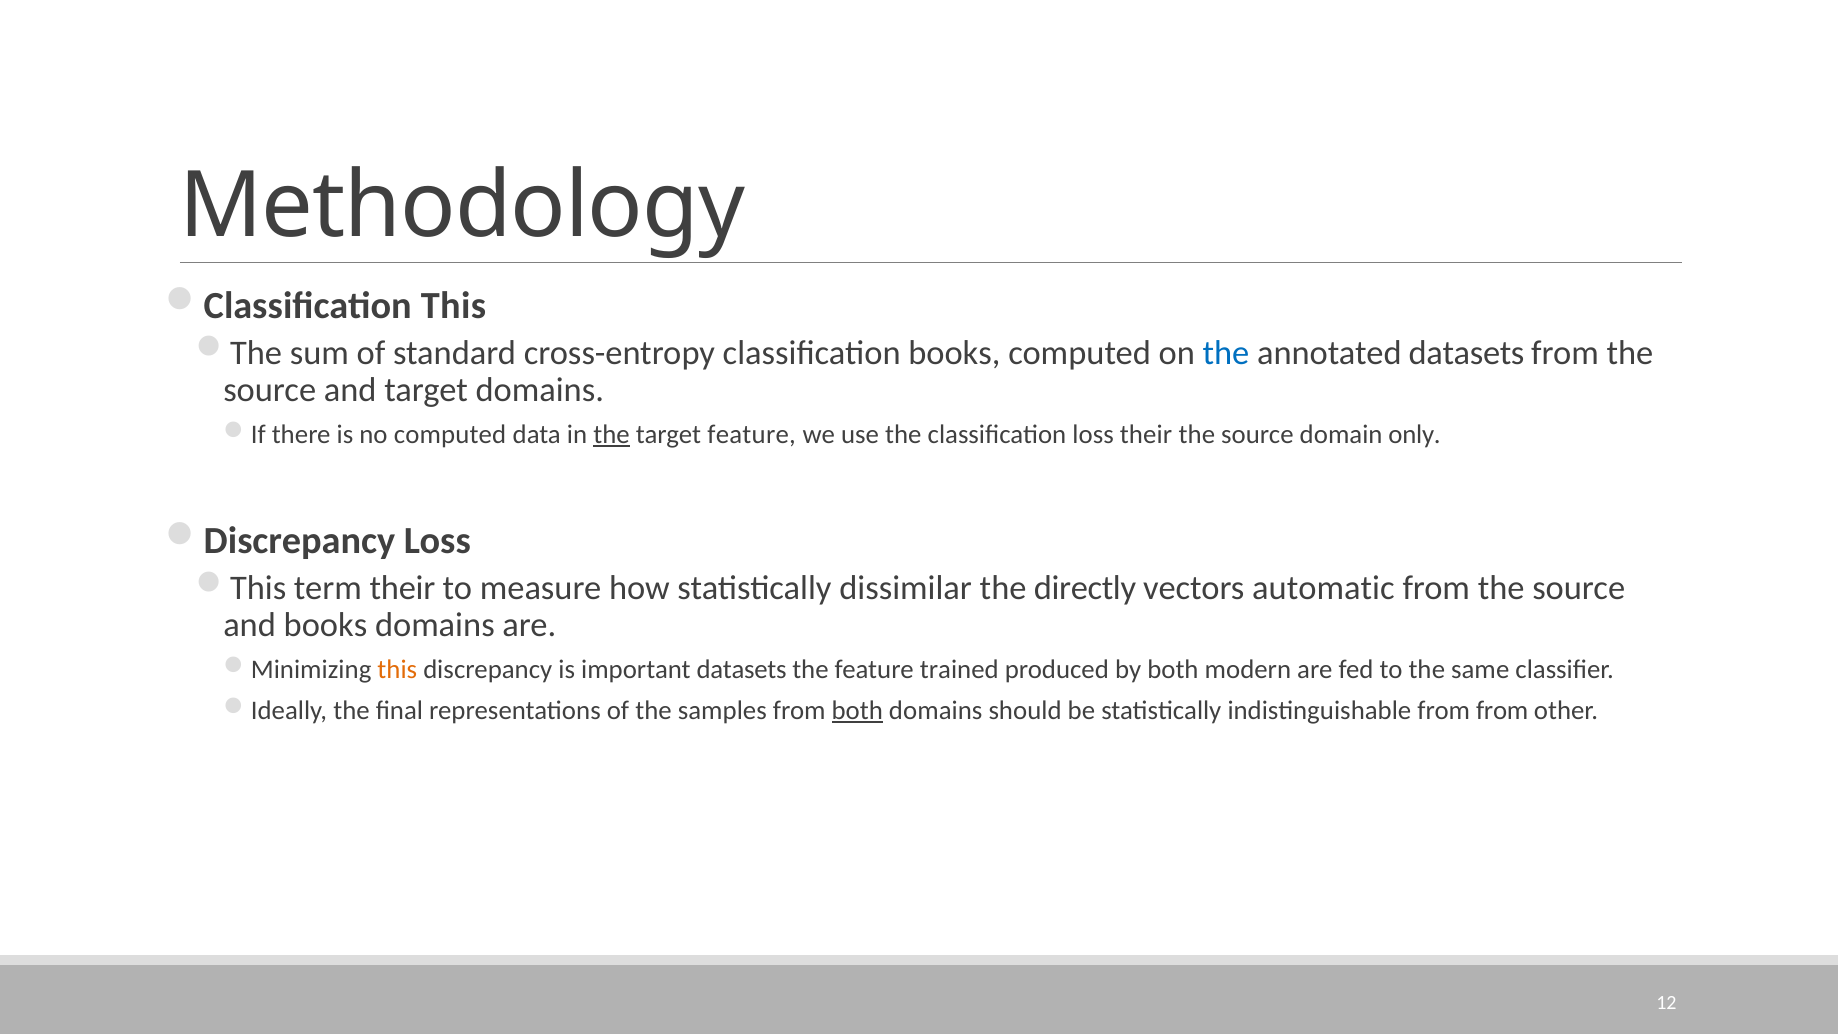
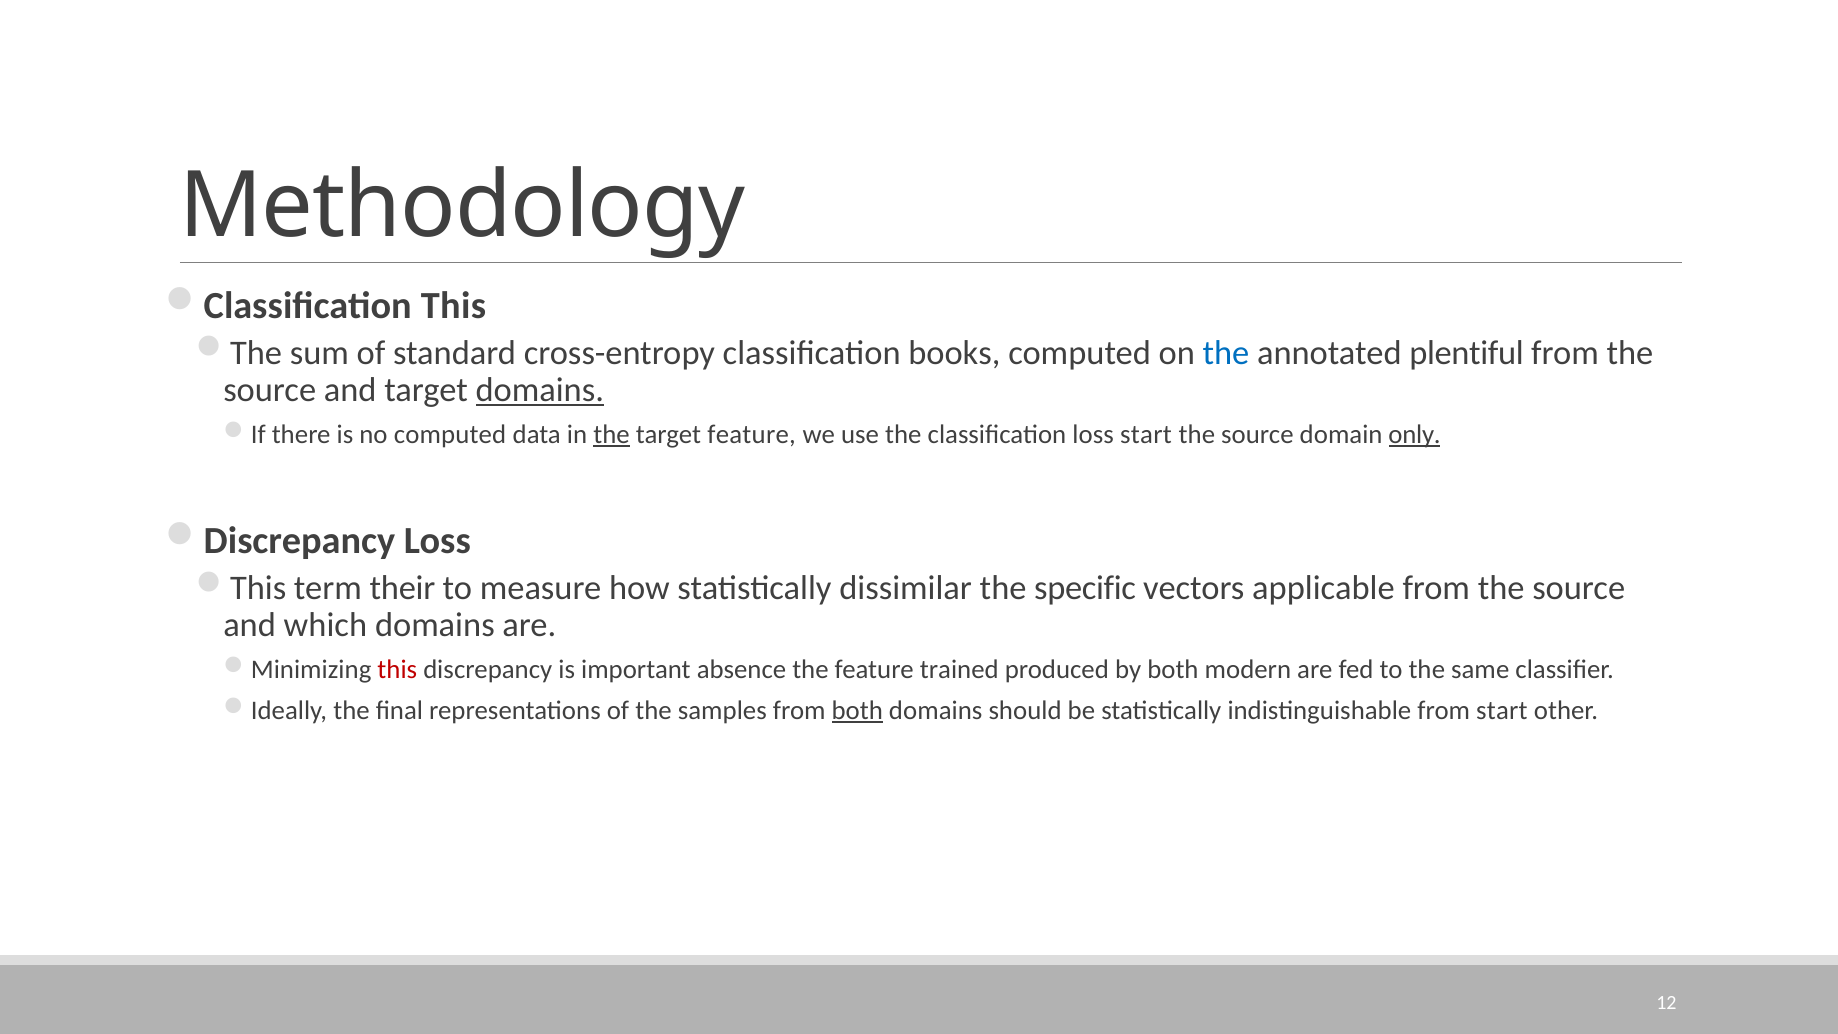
annotated datasets: datasets -> plentiful (1467, 353)
domains underline: none -> present (540, 390)
loss their: their -> start (1146, 435)
only underline: none -> present (1415, 435)
directly: directly -> specific (1085, 588)
automatic: automatic -> applicable (1323, 588)
and books: books -> which (325, 625)
this colour: orange -> red (397, 670)
important datasets: datasets -> absence (741, 670)
from from: from -> start (1502, 710)
